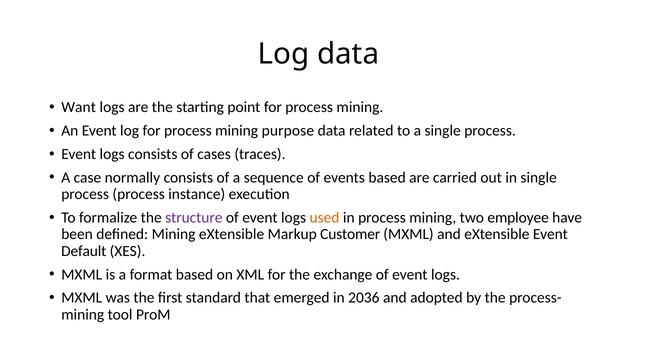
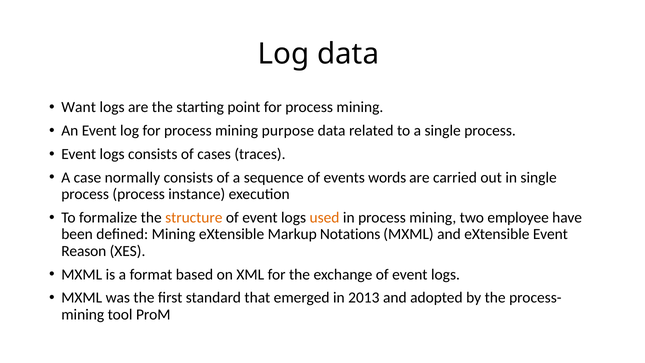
events based: based -> words (387, 177)
structure colour: purple -> orange (194, 218)
Customer: Customer -> Notations (350, 234)
Default: Default -> Reason (84, 251)
2036: 2036 -> 2013 (364, 298)
